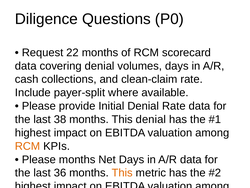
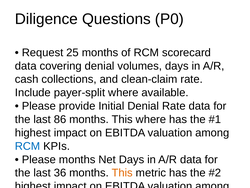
22: 22 -> 25 (73, 52)
38: 38 -> 86 (60, 119)
This denial: denial -> where (151, 119)
RCM colour: orange -> blue (28, 146)
